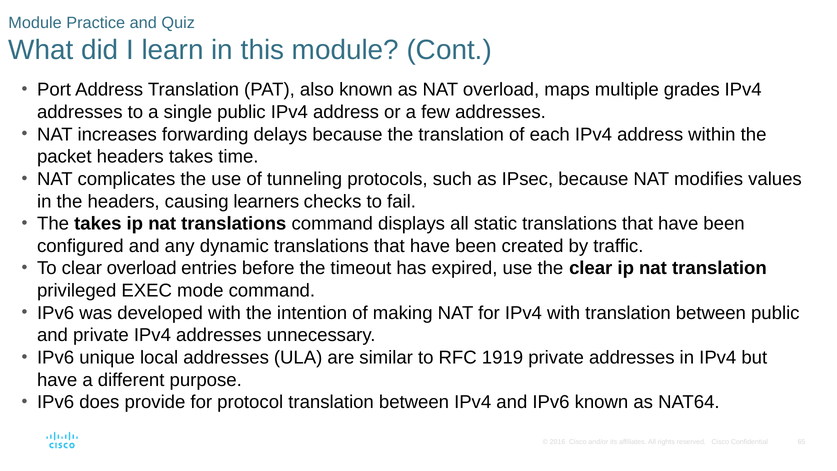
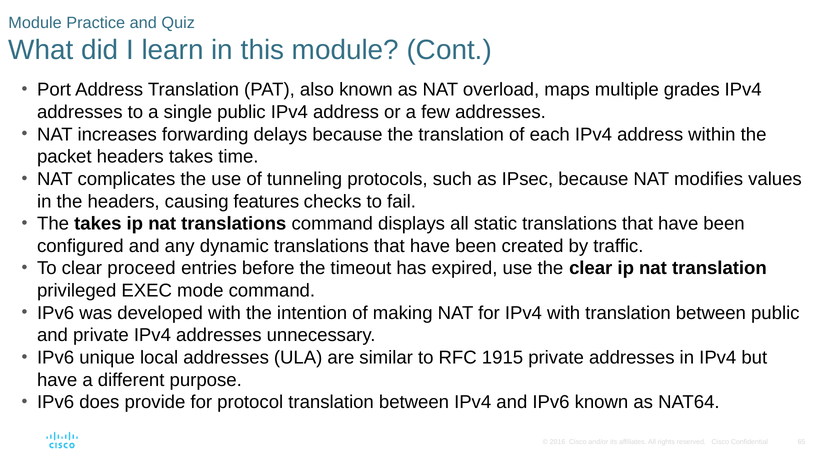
learners: learners -> features (266, 201)
clear overload: overload -> proceed (141, 268)
1919: 1919 -> 1915 (503, 357)
